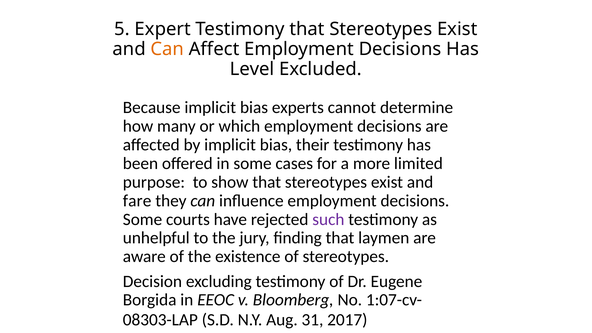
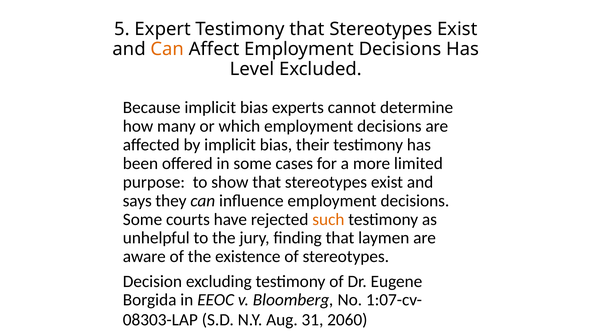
fare: fare -> says (137, 201)
such colour: purple -> orange (328, 219)
2017: 2017 -> 2060 (347, 320)
